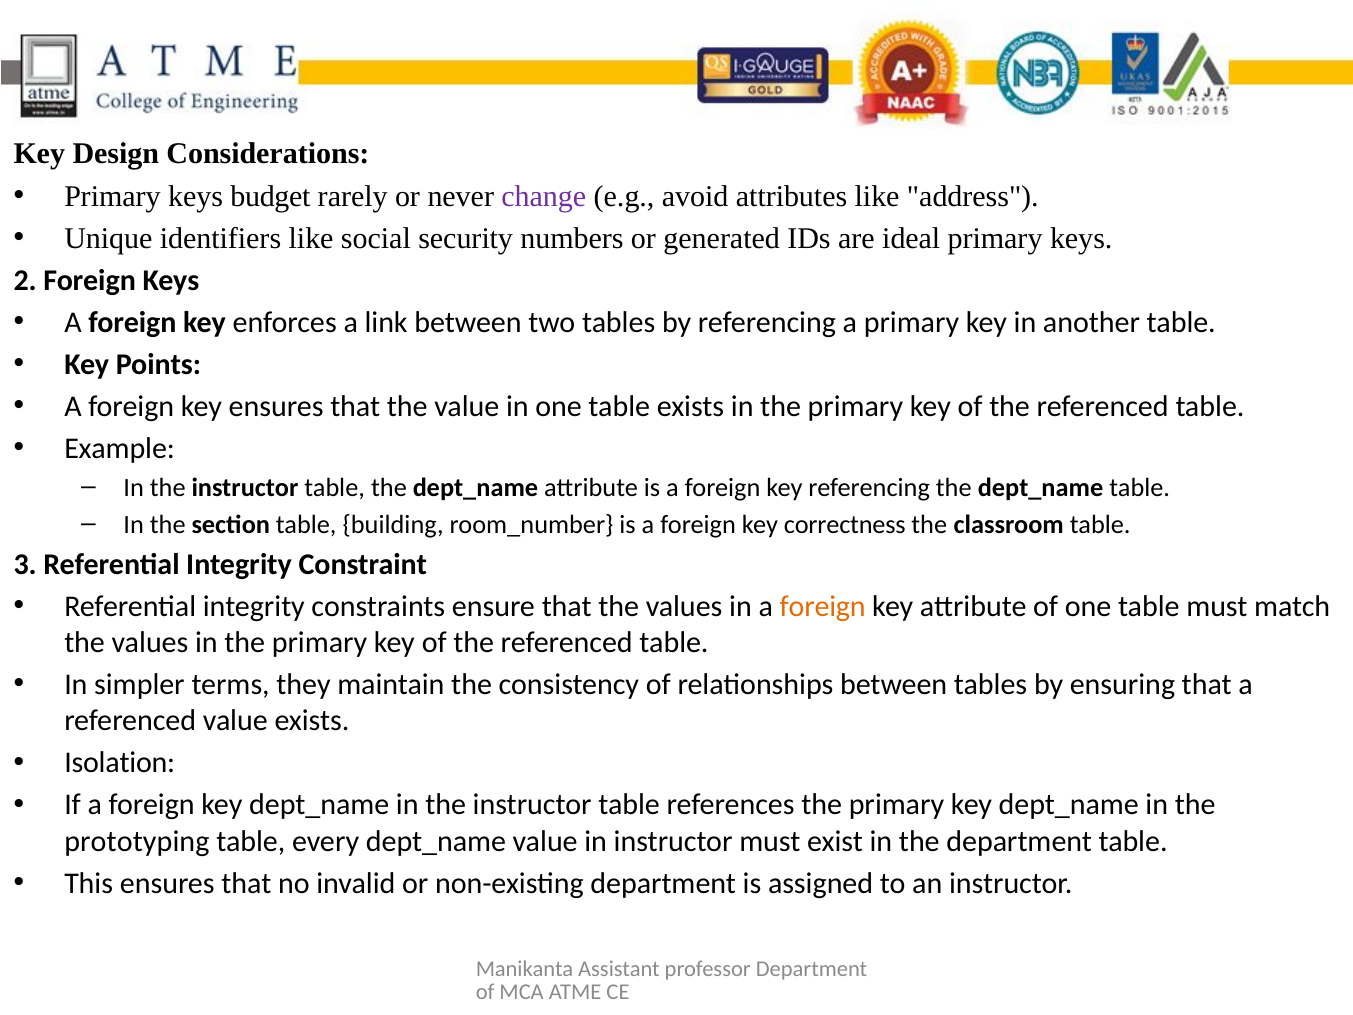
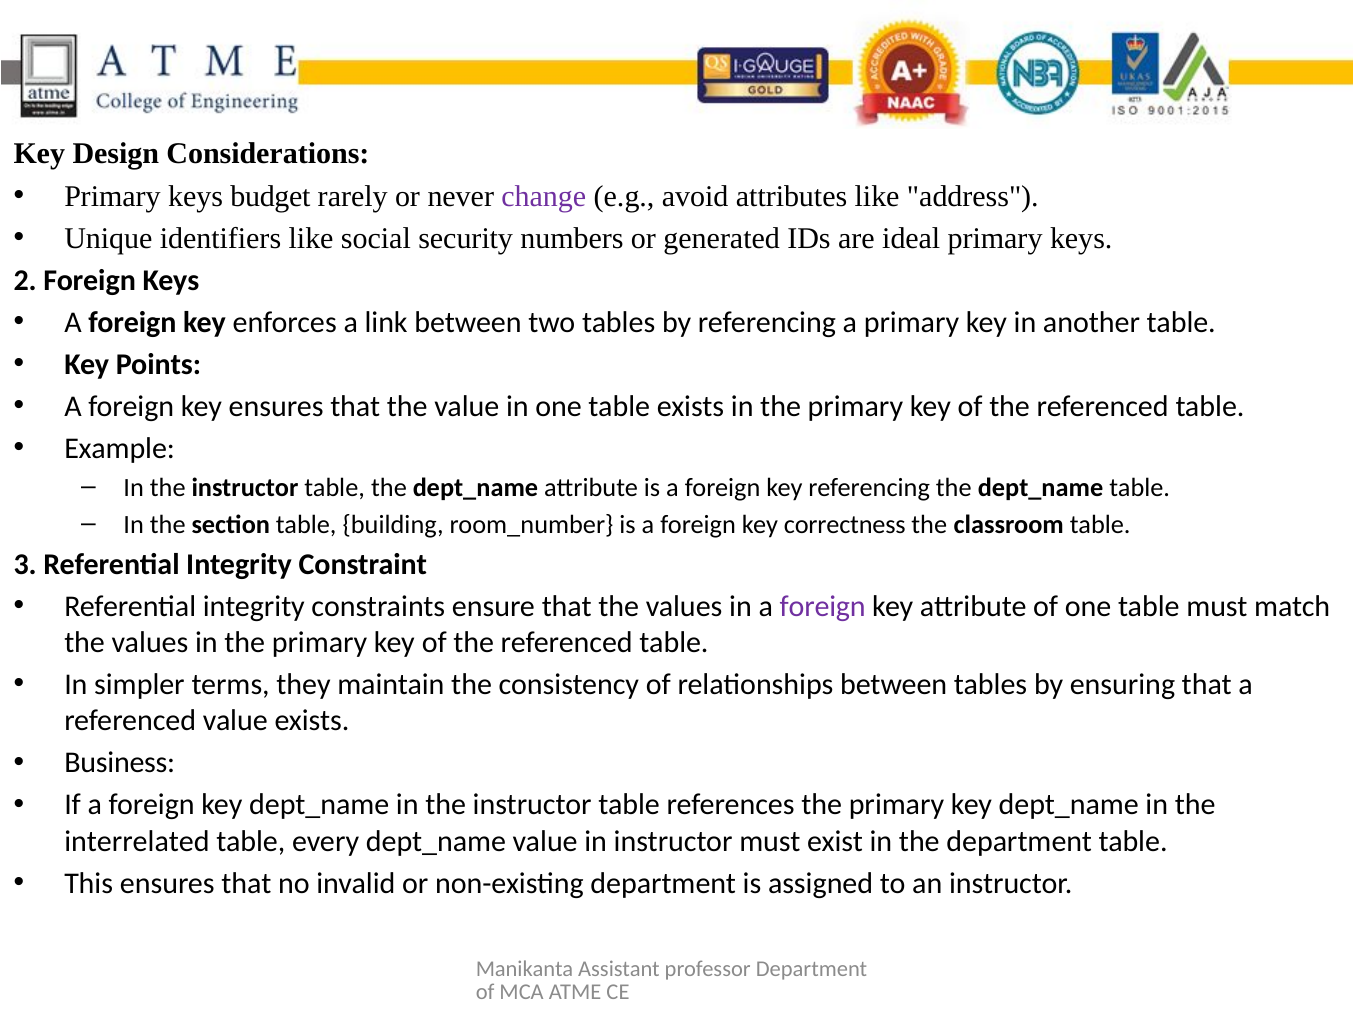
foreign colour: orange -> purple (823, 606)
Isolation: Isolation -> Business (120, 763)
prototyping: prototyping -> interrelated (137, 841)
